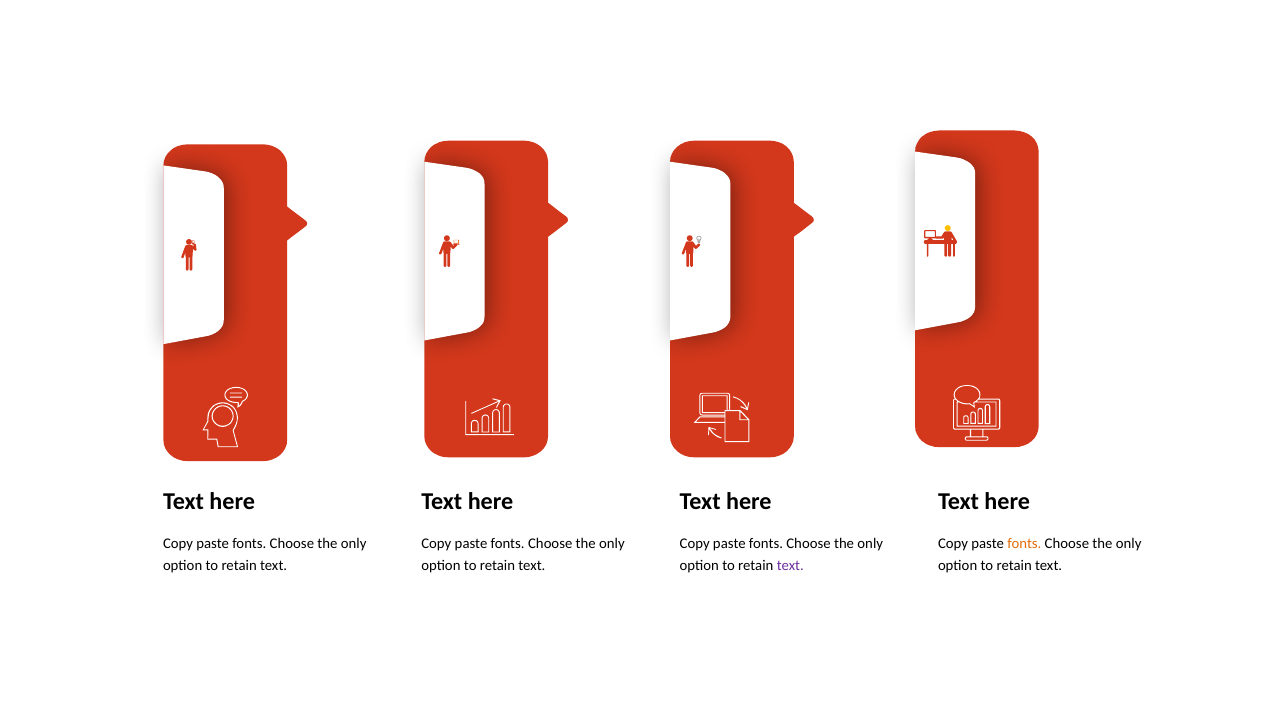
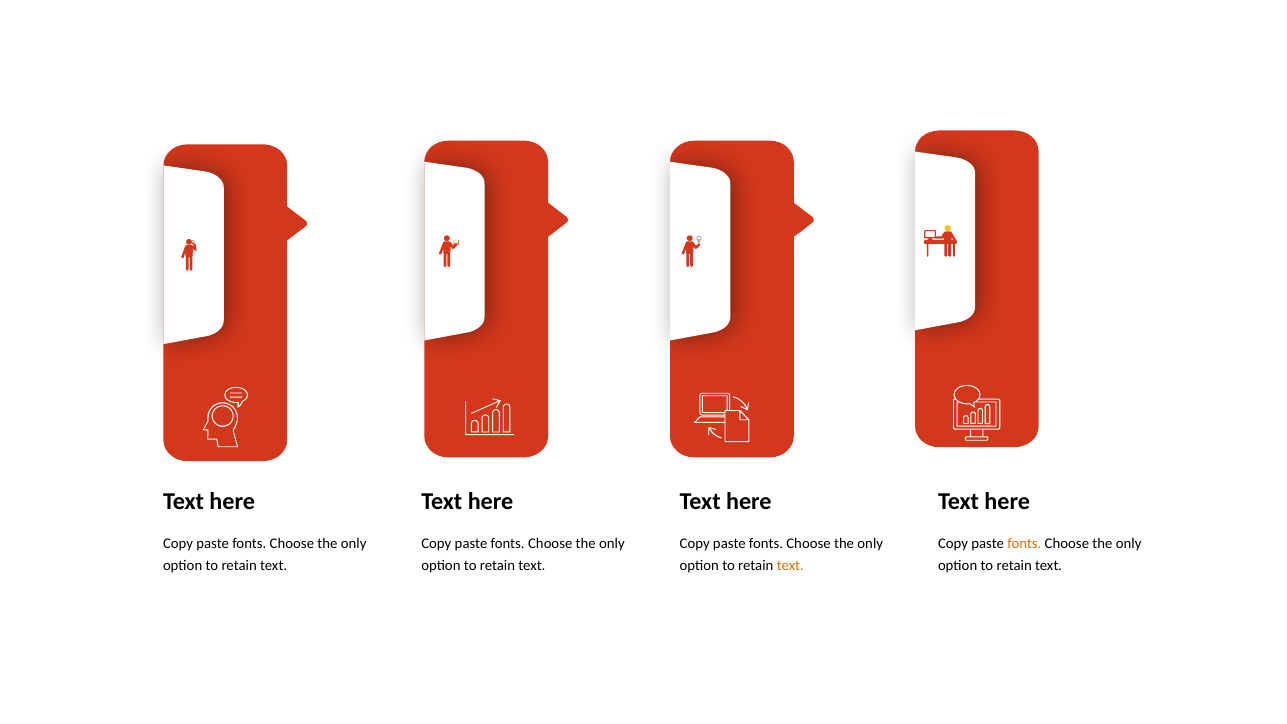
text colour: purple -> orange (790, 565)
